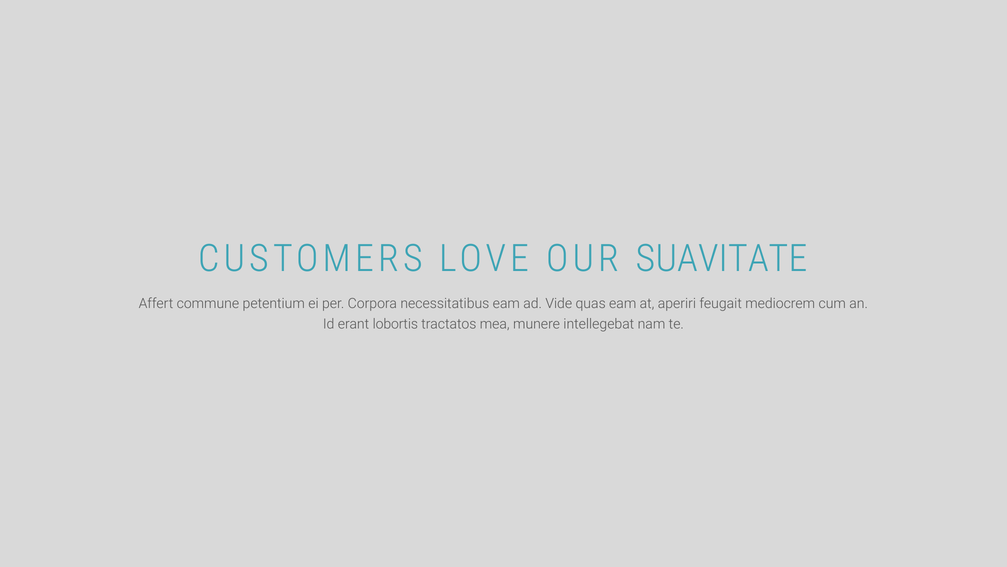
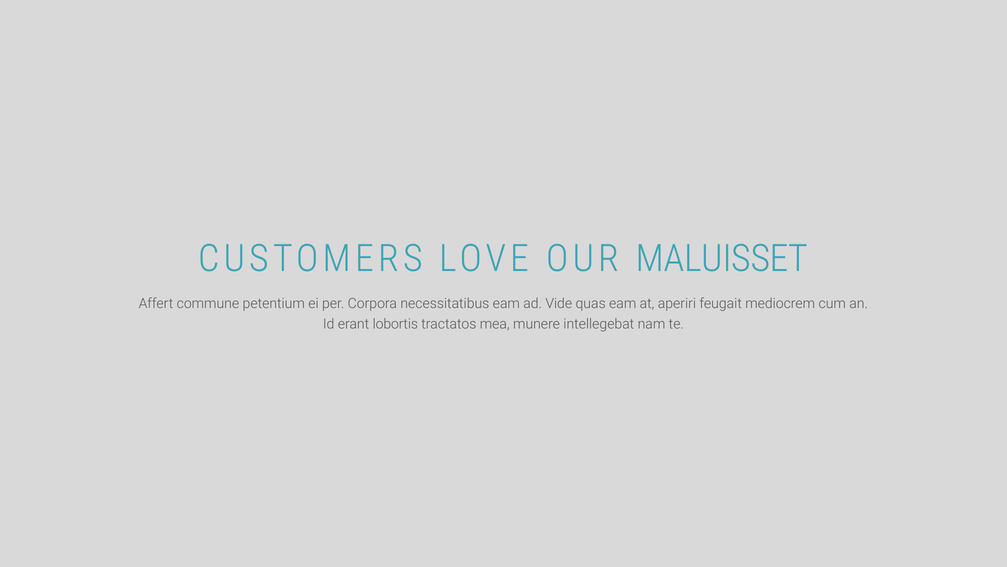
SUAVITATE: SUAVITATE -> MALUISSET (722, 259)
